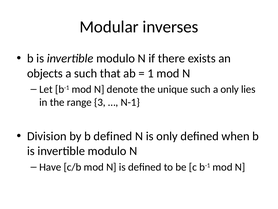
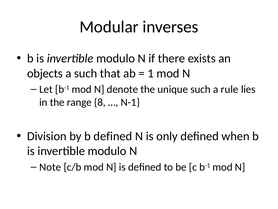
a only: only -> rule (230, 89)
3: 3 -> 8 (100, 102)
Have: Have -> Note (50, 167)
